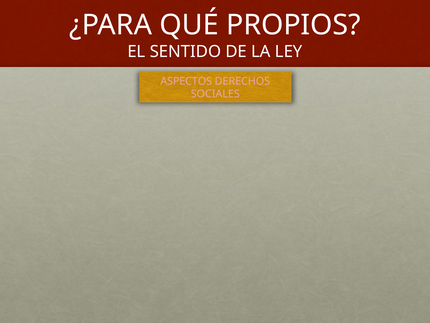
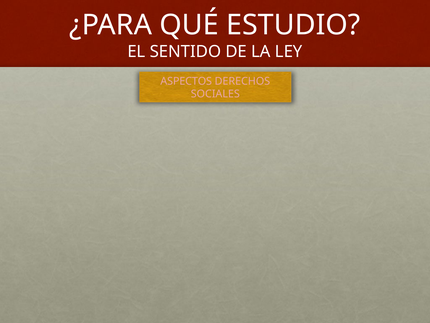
PROPIOS: PROPIOS -> ESTUDIO (293, 25)
